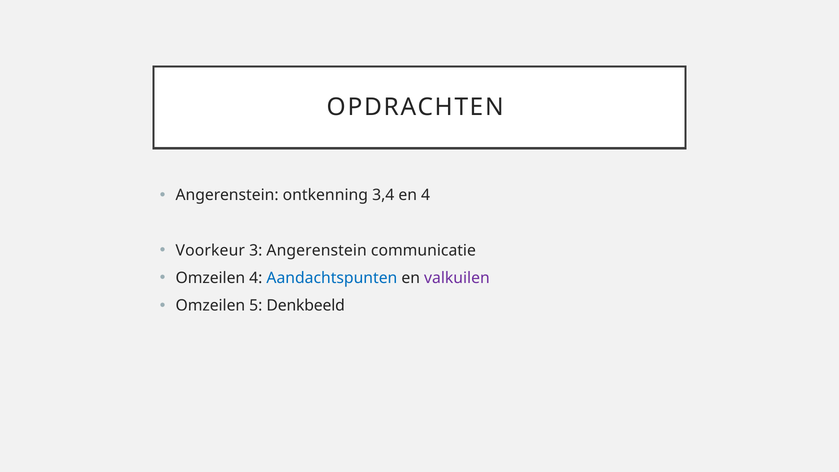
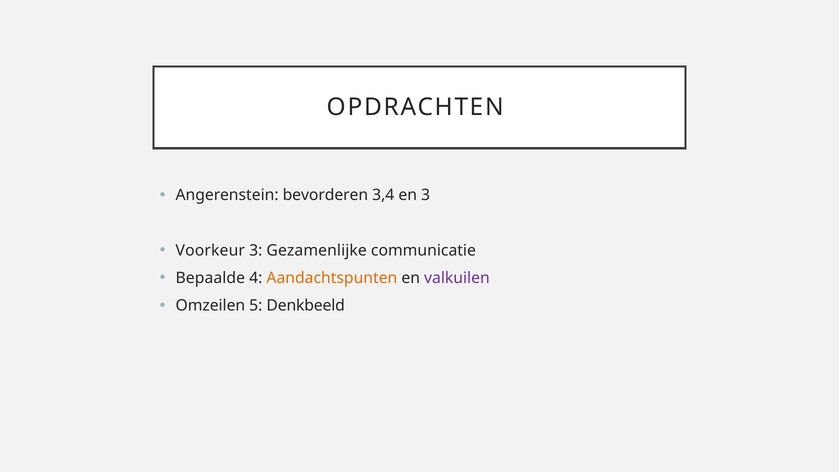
ontkenning: ontkenning -> bevorderen (325, 195)
en 4: 4 -> 3 (426, 195)
3 Angerenstein: Angerenstein -> Gezamenlijke (317, 250)
Omzeilen: Omzeilen -> Bepaalde (210, 278)
Aandachtspunten colour: blue -> orange (332, 278)
